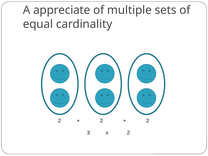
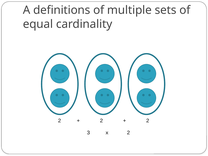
appreciate: appreciate -> definitions (62, 10)
